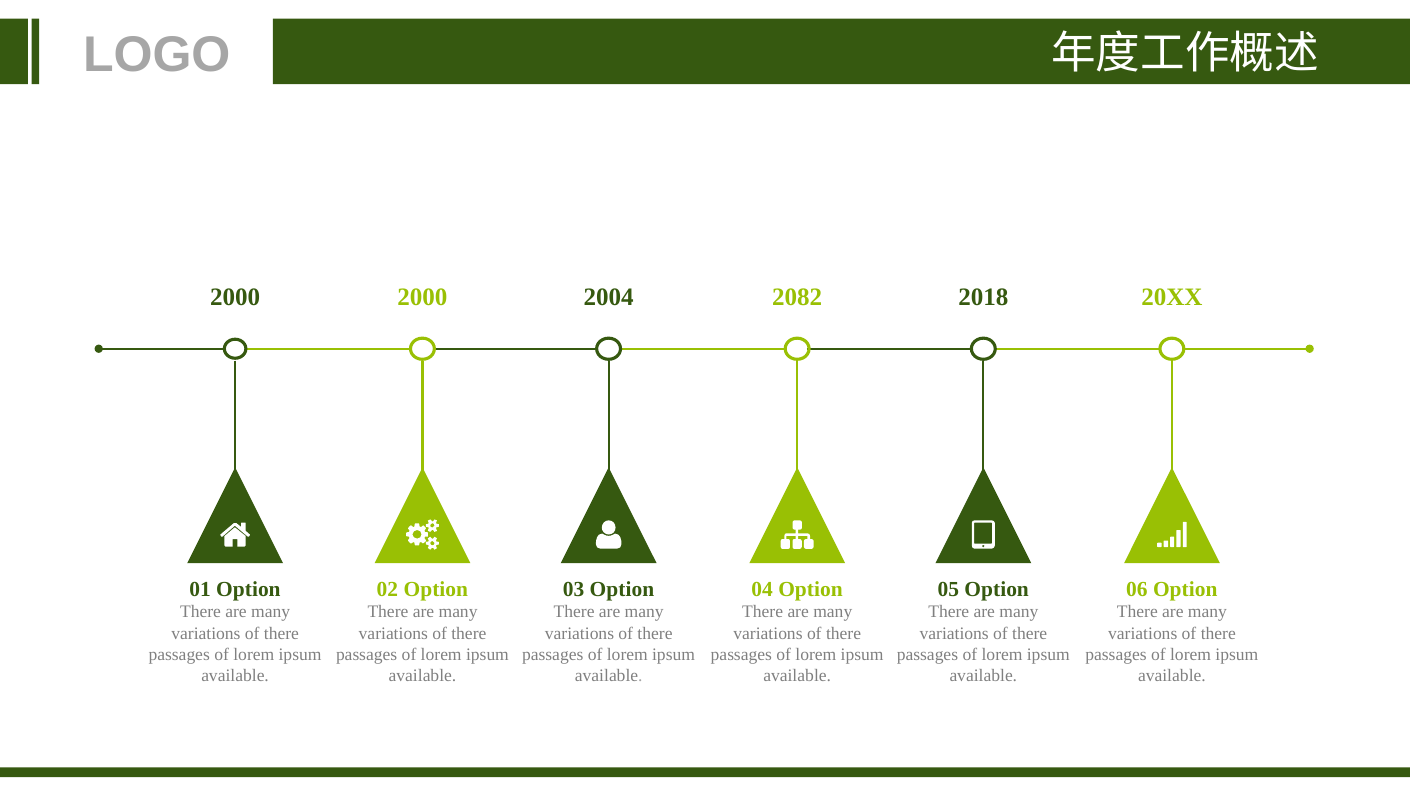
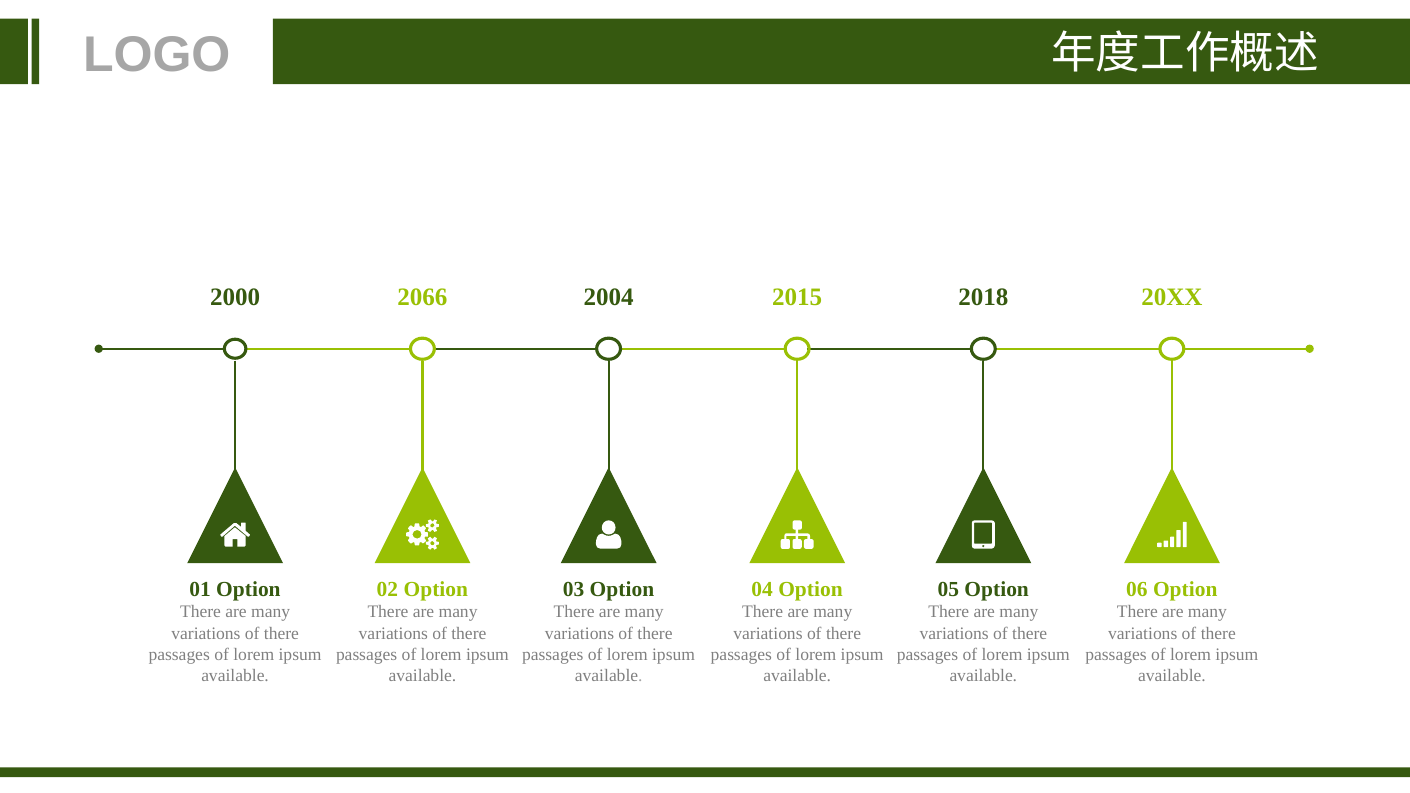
2000 2000: 2000 -> 2066 (422, 297)
2082: 2082 -> 2015 (797, 297)
